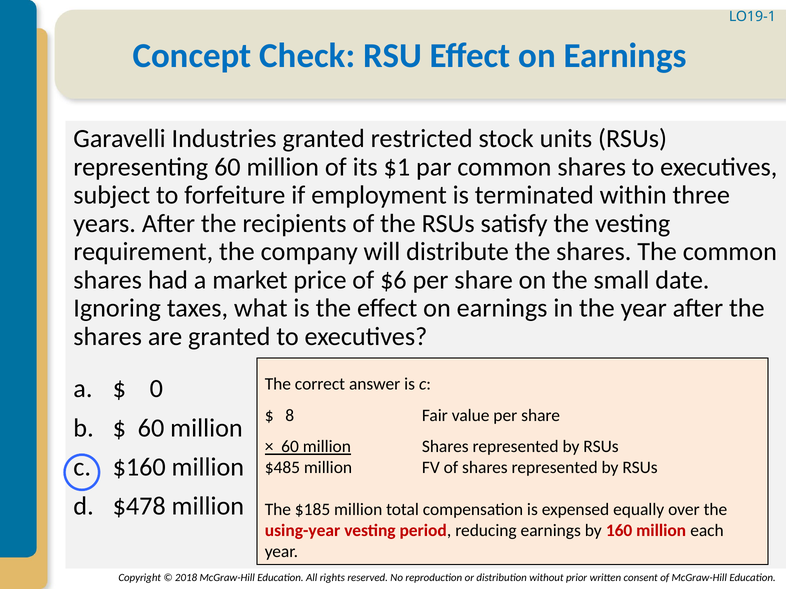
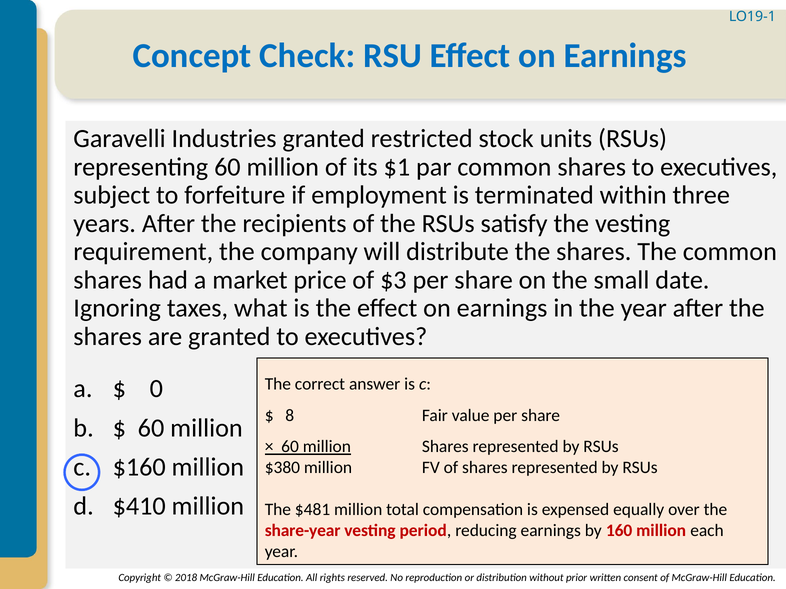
$6: $6 -> $3 (393, 280)
$485: $485 -> $380 (282, 468)
$478: $478 -> $410 (139, 507)
$185: $185 -> $481 (313, 510)
using-year: using-year -> share-year (303, 531)
